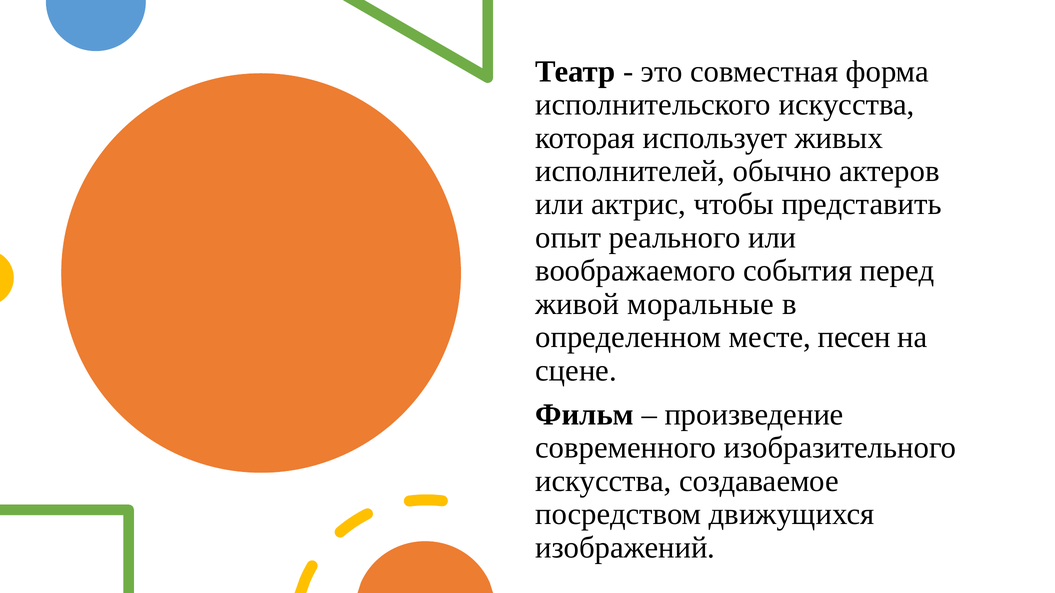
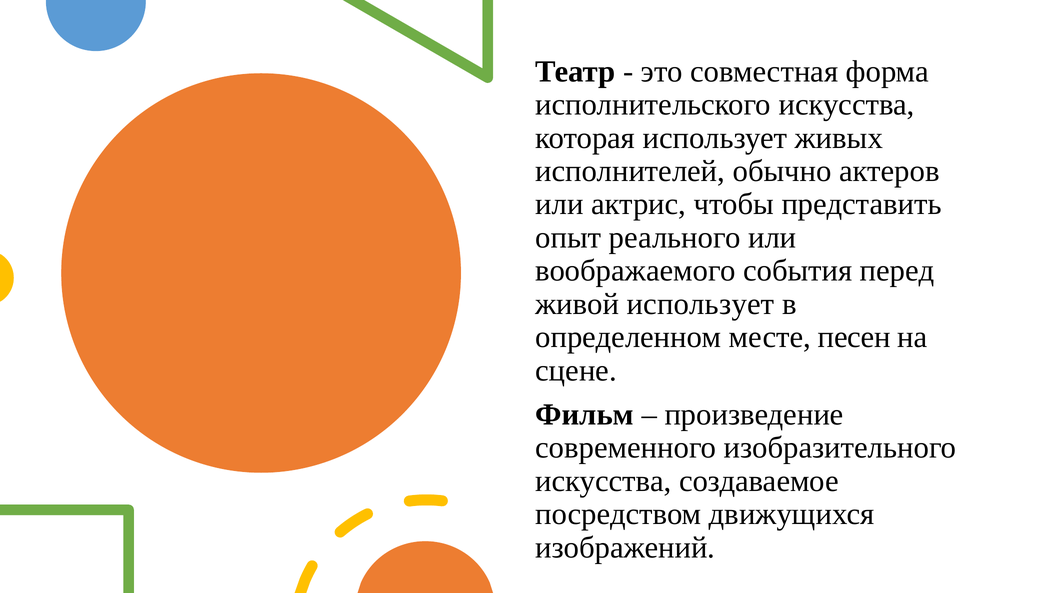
живой моральные: моральные -> использует (701, 304)
